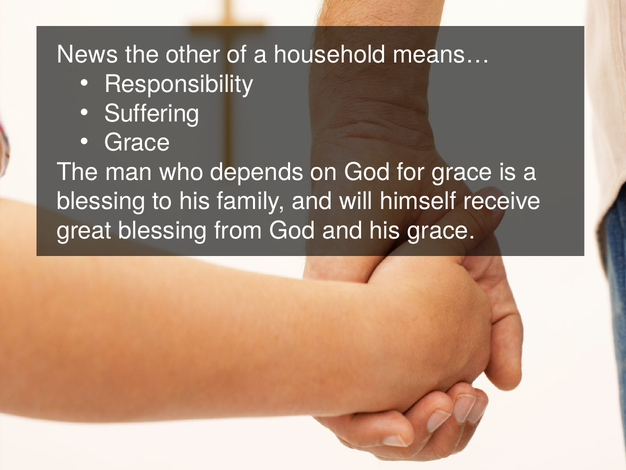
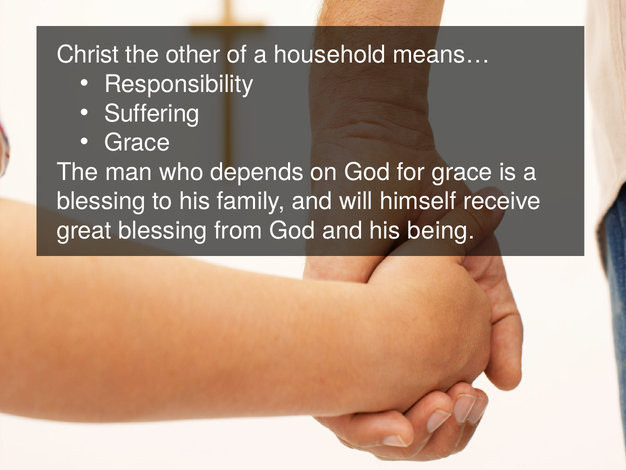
News: News -> Christ (88, 55)
his grace: grace -> being (441, 230)
